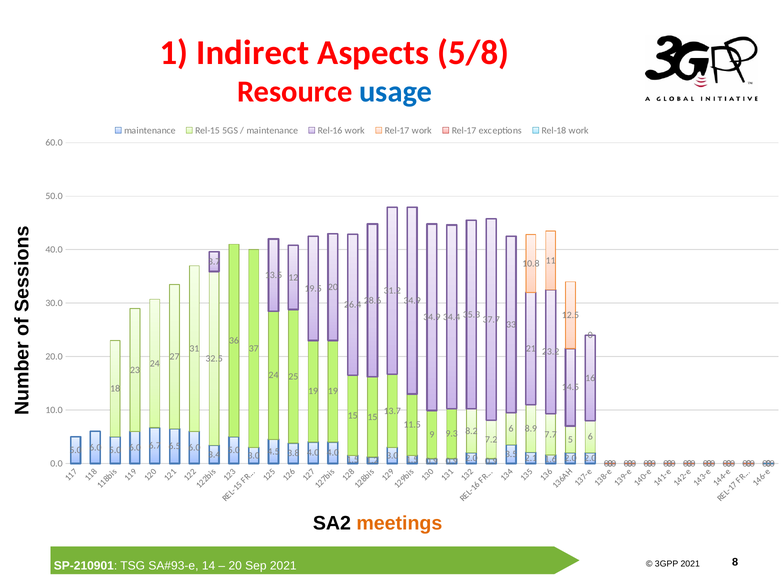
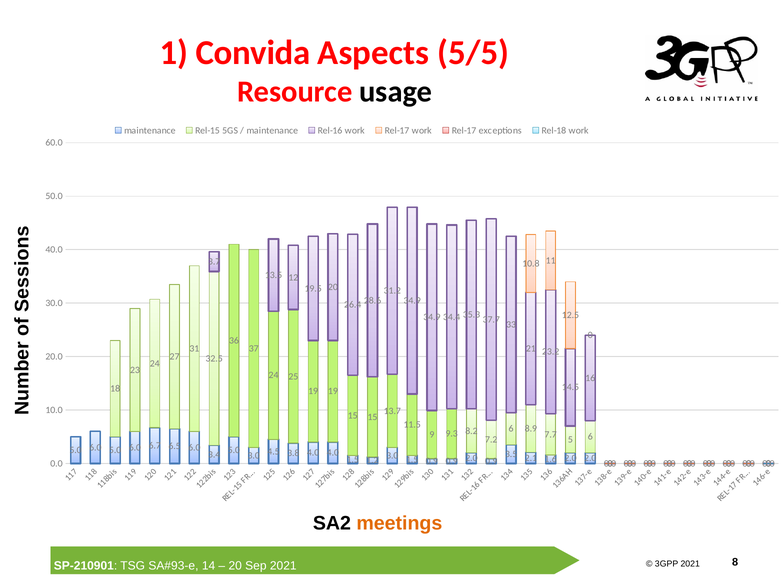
Indirect: Indirect -> Convida (253, 53)
5/8: 5/8 -> 5/5 (473, 53)
usage colour: blue -> black (396, 92)
